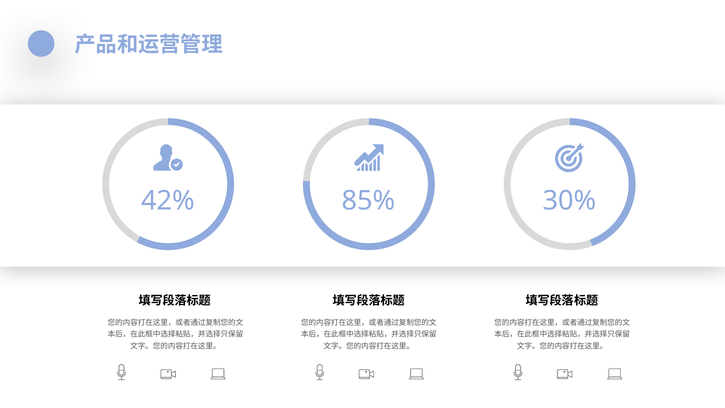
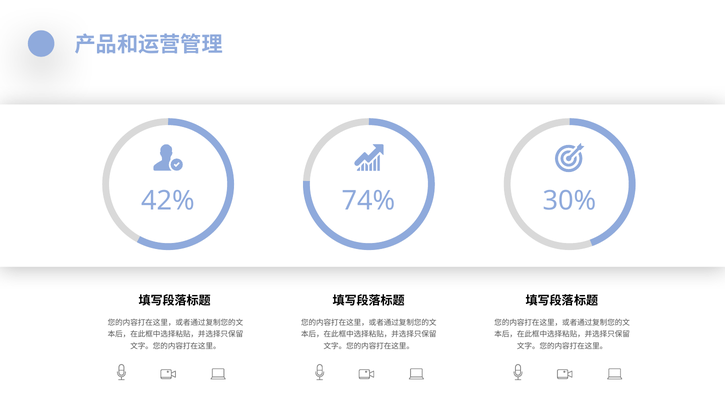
85%: 85% -> 74% (369, 201)
